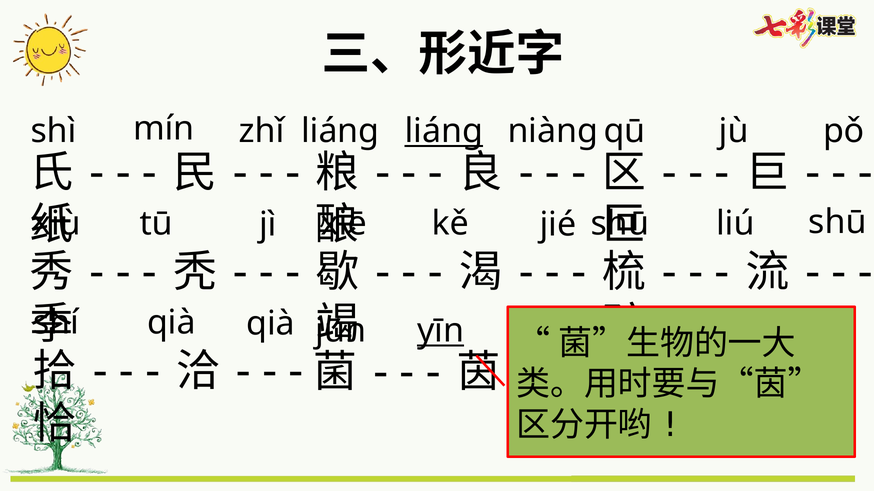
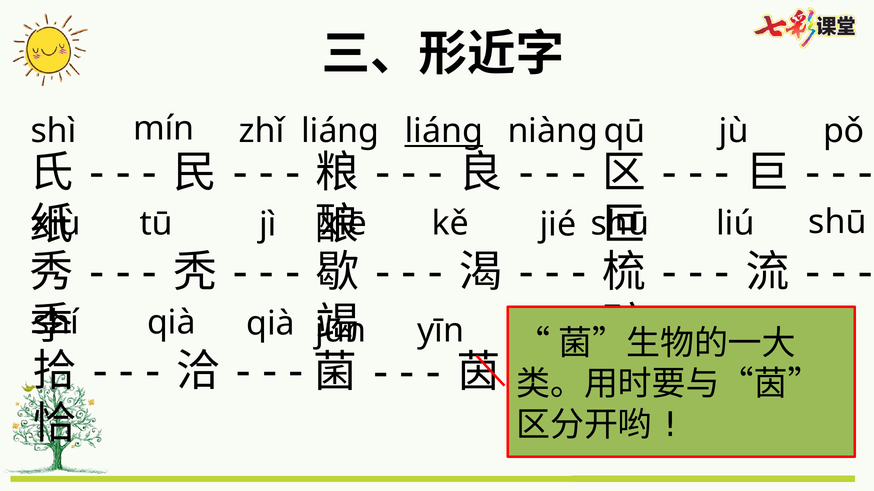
yīn underline: present -> none (441, 331)
